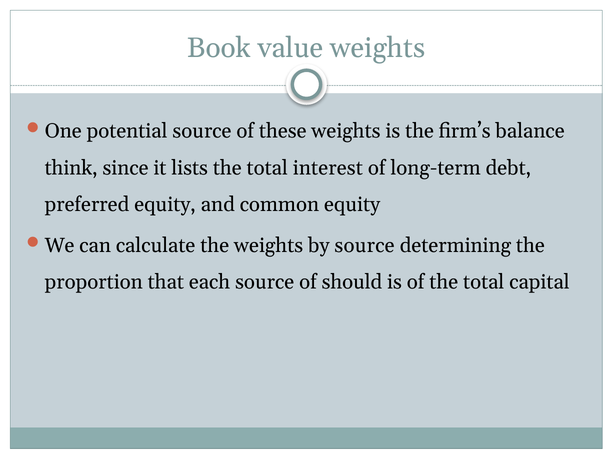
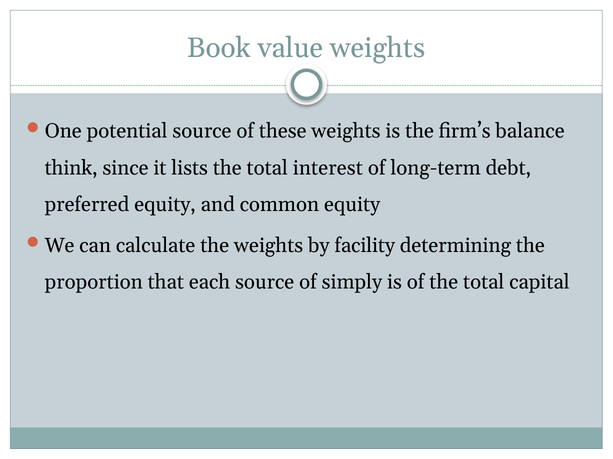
by source: source -> facility (365, 246)
should: should -> simply (352, 283)
